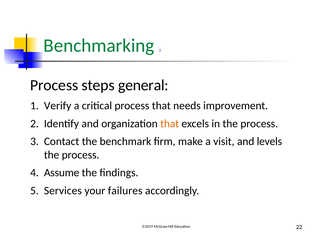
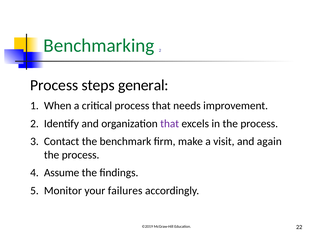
Verify: Verify -> When (58, 106)
that colour: orange -> purple (170, 124)
levels: levels -> again (269, 141)
Services: Services -> Monitor (63, 191)
